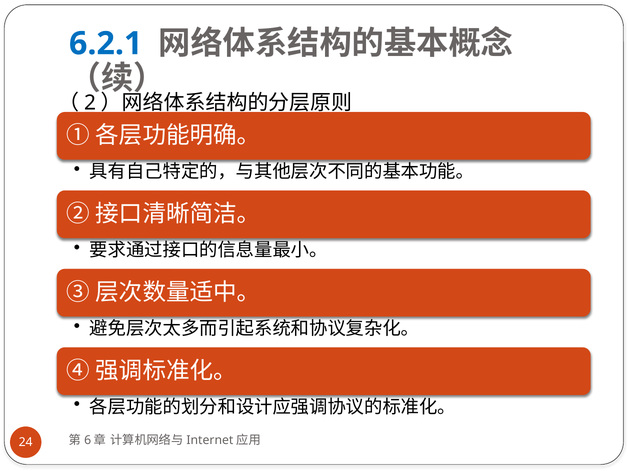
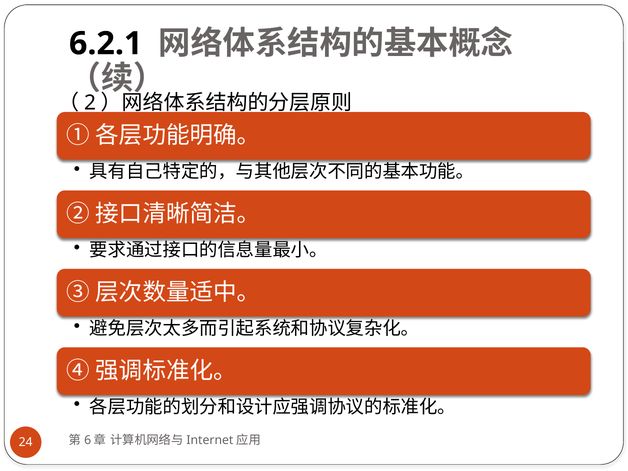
6.2.1 colour: blue -> black (106, 44)
